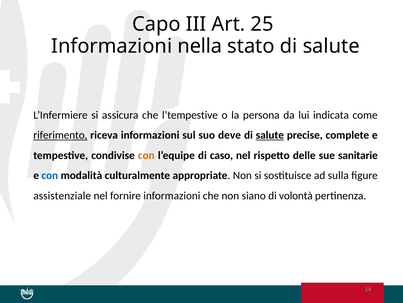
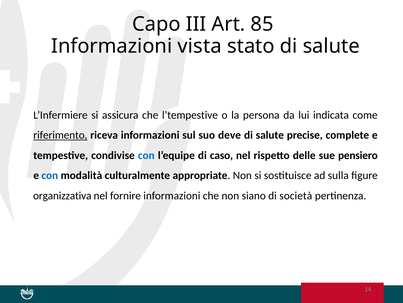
25: 25 -> 85 (262, 24)
nella: nella -> vista (200, 46)
salute underline: present -> none (270, 135)
con colour: orange -> blue (146, 155)
sanitarie: sanitarie -> pensiero (358, 155)
assistenziale: assistenziale -> organizzativa (62, 195)
volontà: volontà -> società (296, 195)
